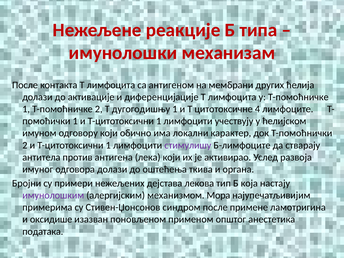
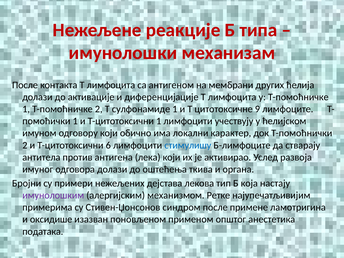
дугогодишњу: дугогодишњу -> сулфонамиде (141, 109)
4: 4 -> 9 (257, 109)
2 и Т-цитотоксични 1: 1 -> 6 (108, 145)
стимулишу colour: purple -> blue (188, 145)
Мора: Мора -> Ретке (218, 195)
